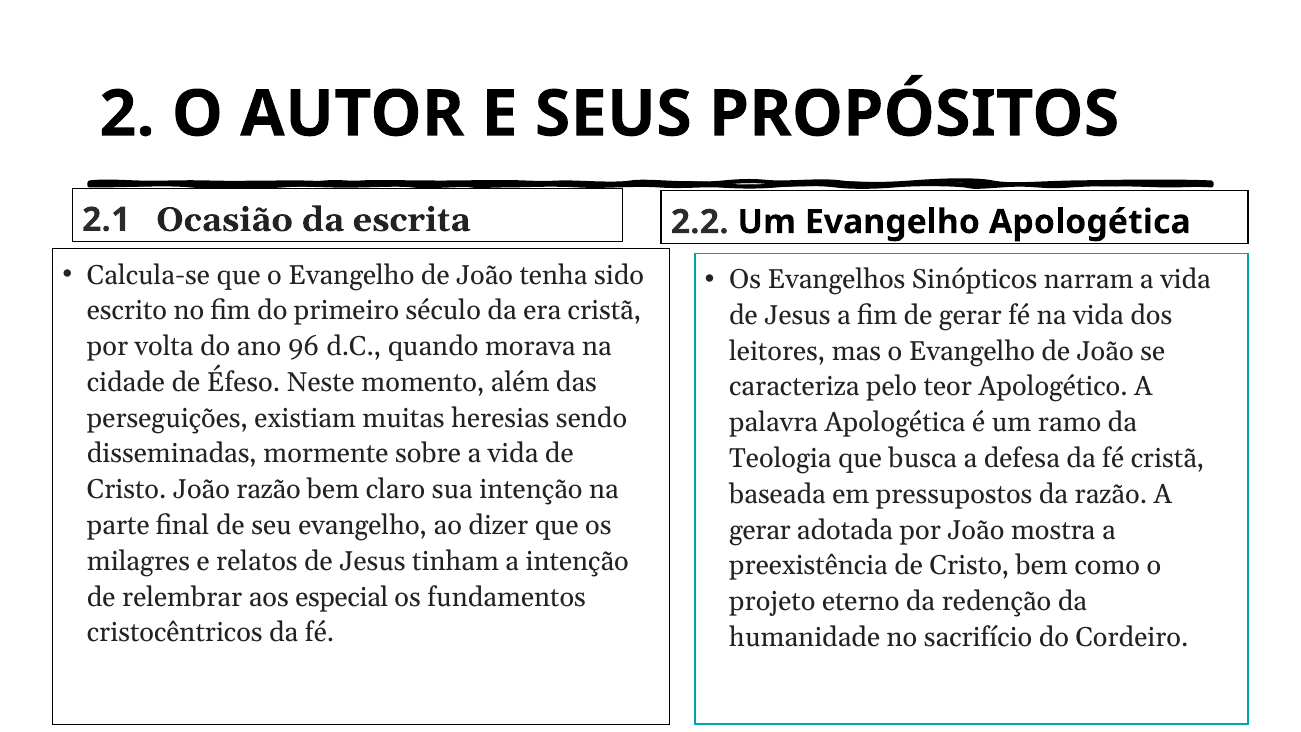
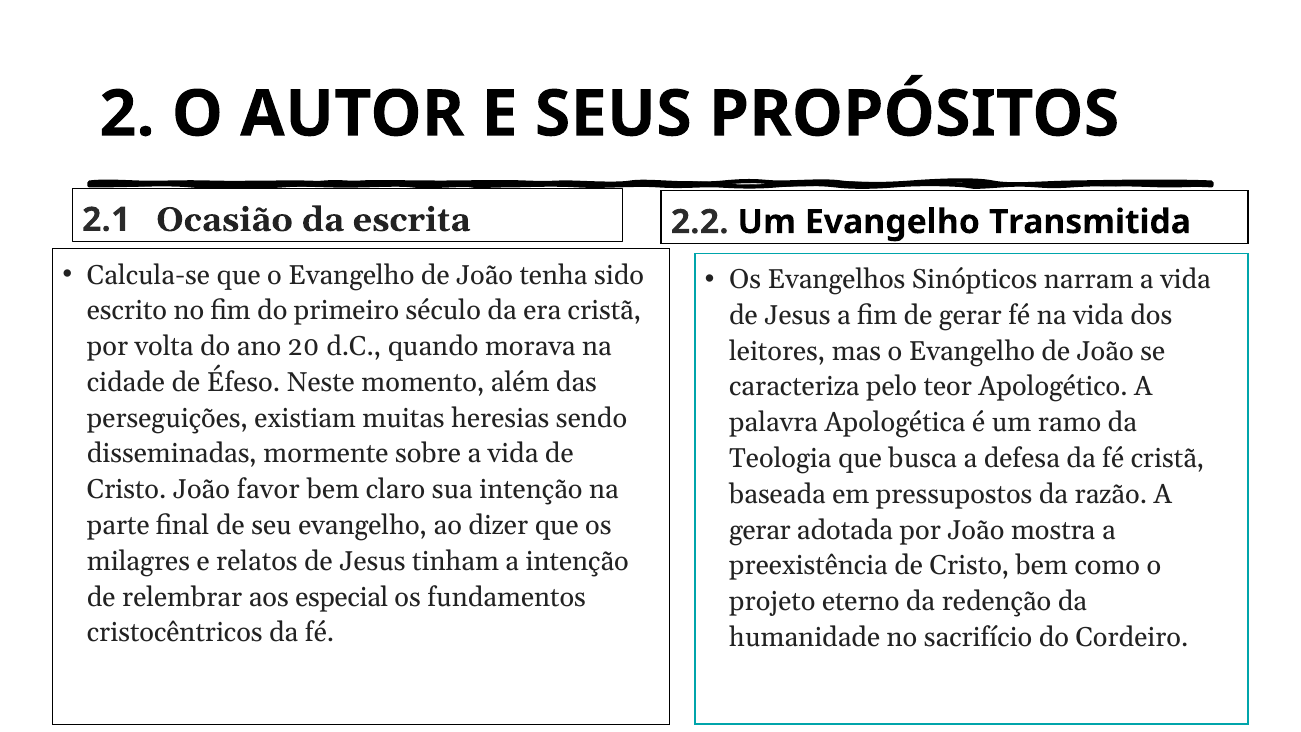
Evangelho Apologética: Apologética -> Transmitida (1090, 222)
96: 96 -> 20 (304, 347)
João razão: razão -> favor (268, 490)
